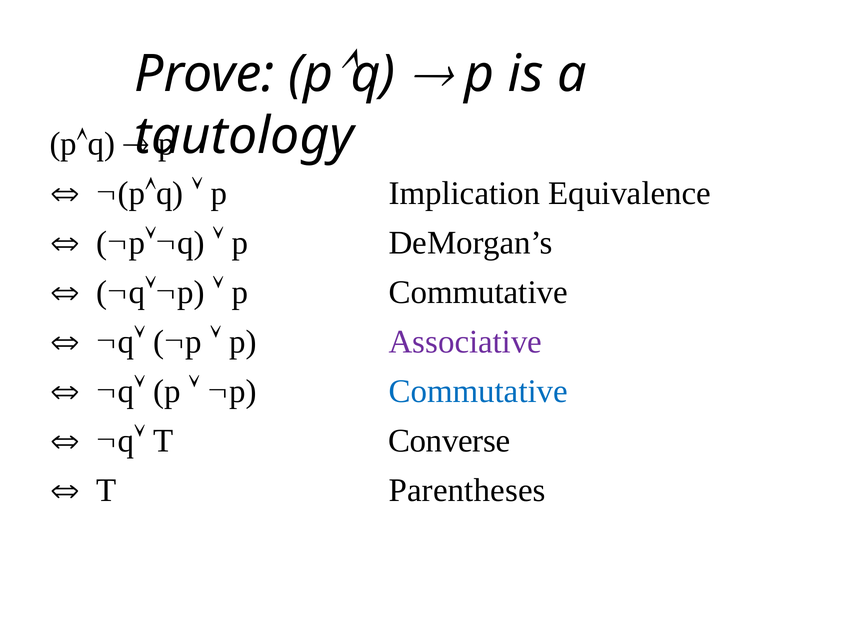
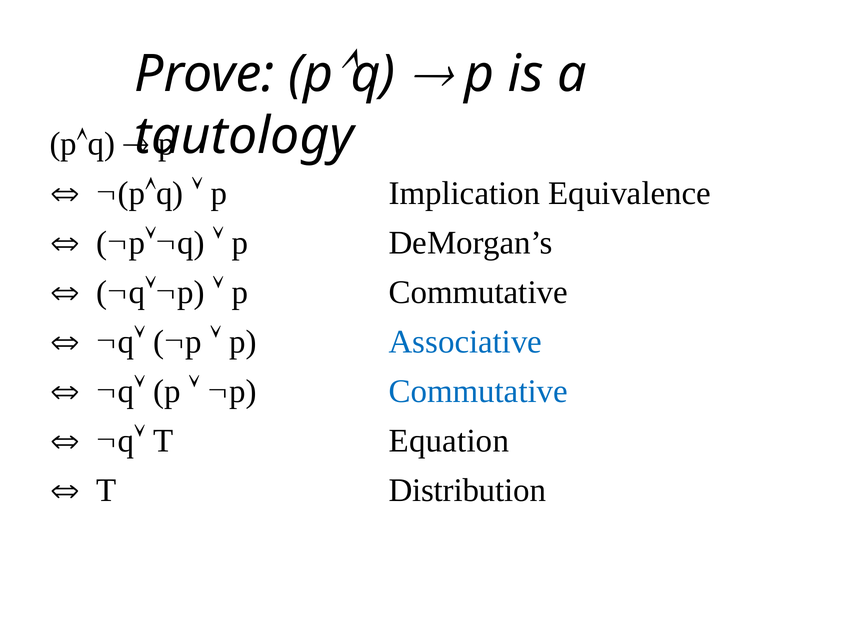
Associative colour: purple -> blue (465, 342)
Converse: Converse -> Equation (449, 441)
Parentheses: Parentheses -> Distribution (467, 490)
